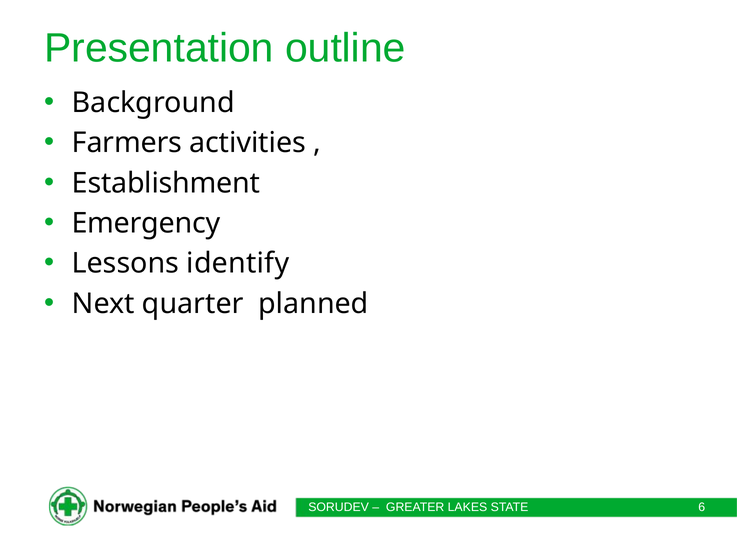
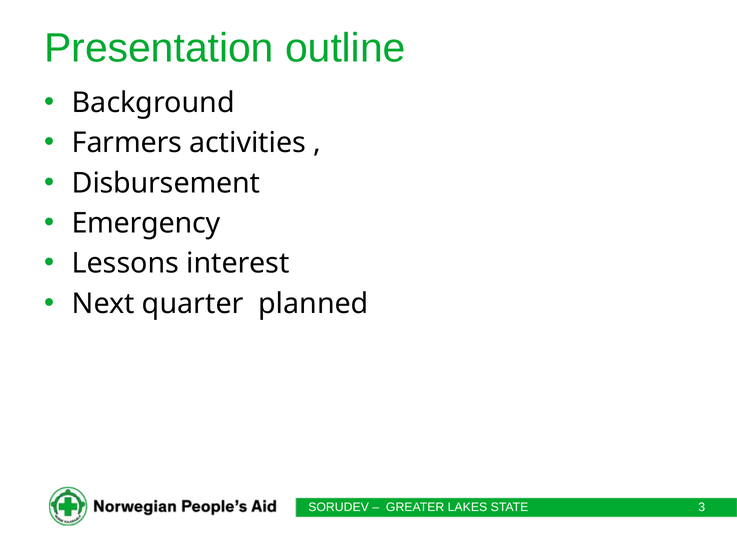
Establishment: Establishment -> Disbursement (166, 183)
identify: identify -> interest (238, 263)
6: 6 -> 3 (702, 507)
